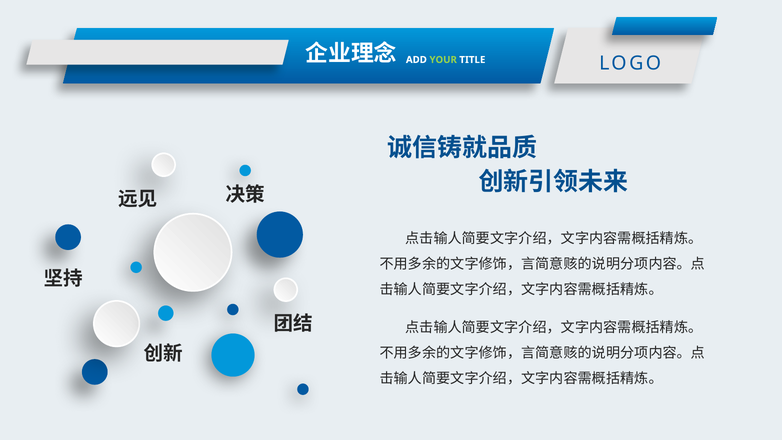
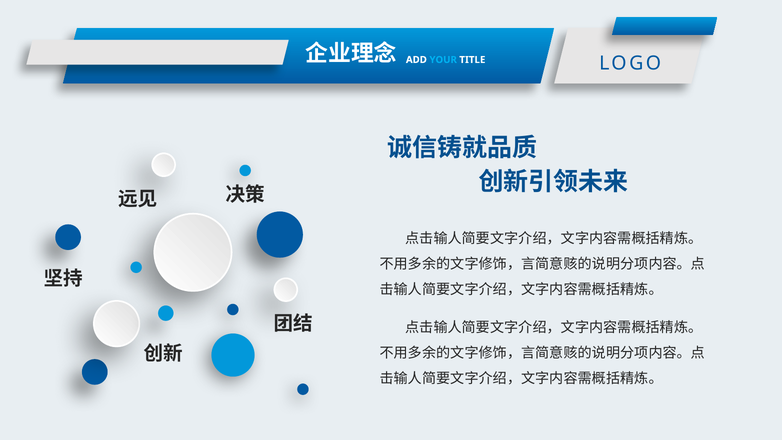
YOUR colour: light green -> light blue (443, 60)
